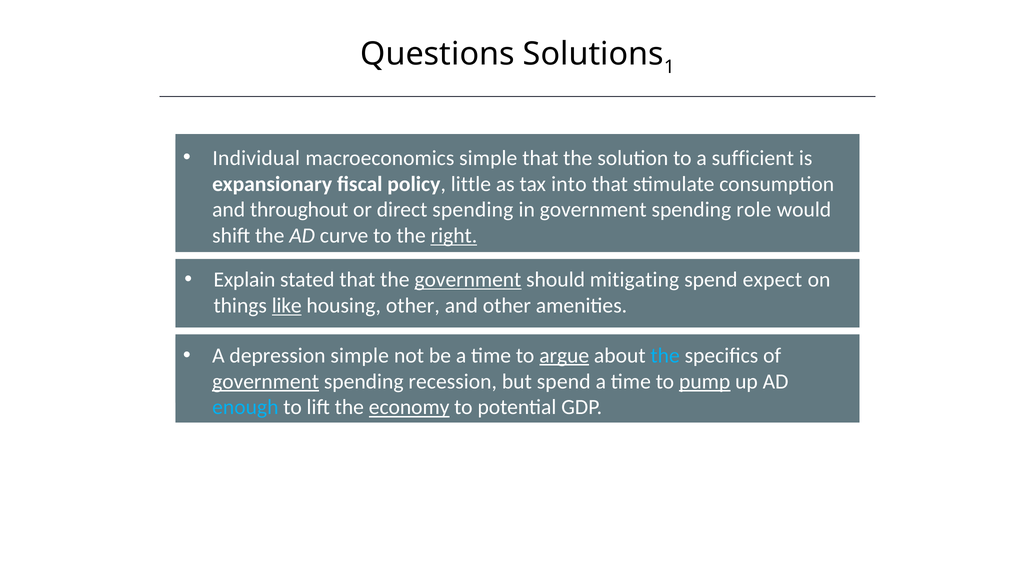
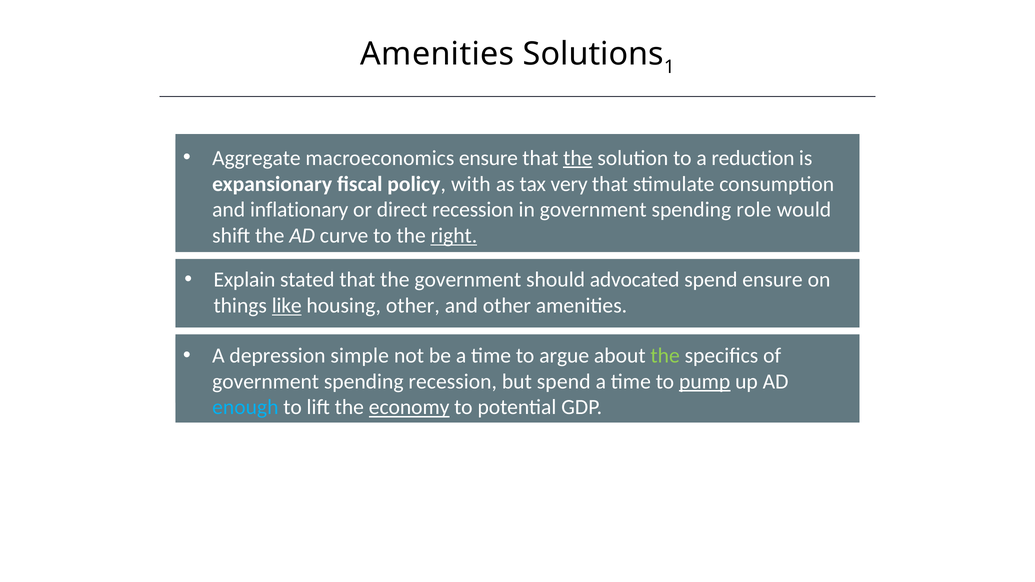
Questions: Questions -> Amenities (437, 54)
Individual: Individual -> Aggregate (256, 158)
macroeconomics simple: simple -> ensure (488, 158)
the underline: none -> present (578, 158)
sufficient: sufficient -> reduction (753, 158)
little: little -> with (471, 184)
into: into -> very (569, 184)
throughout: throughout -> inflationary (299, 210)
direct spending: spending -> recession (473, 210)
government underline: present -> none (468, 280)
mitigating: mitigating -> advocated (635, 280)
spend expect: expect -> ensure (772, 280)
argue underline: present -> none (564, 356)
the colour: light blue -> light green (665, 356)
government underline: present -> none (266, 382)
